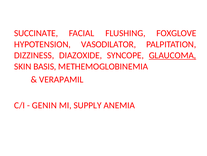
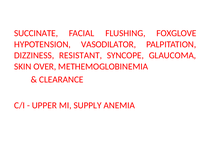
DIAZOXIDE: DIAZOXIDE -> RESISTANT (81, 55)
GLAUCOMA underline: present -> none (172, 55)
BASIS: BASIS -> OVER (45, 66)
VERAPAMIL: VERAPAMIL -> CLEARANCE (61, 79)
GENIN: GENIN -> UPPER (44, 105)
